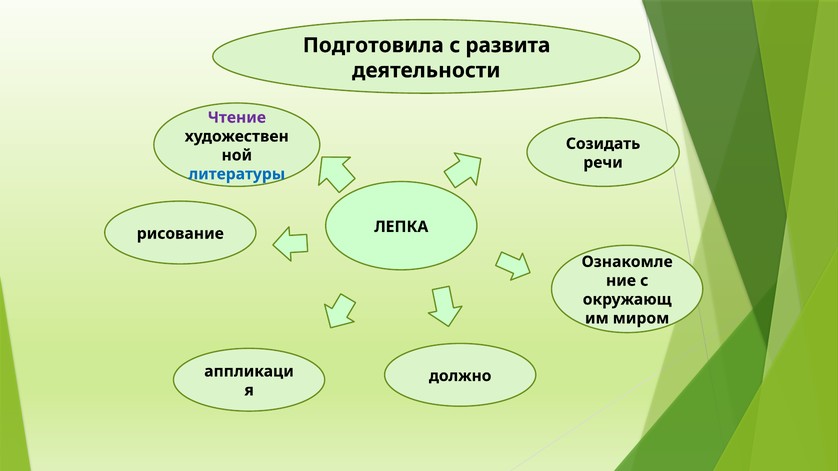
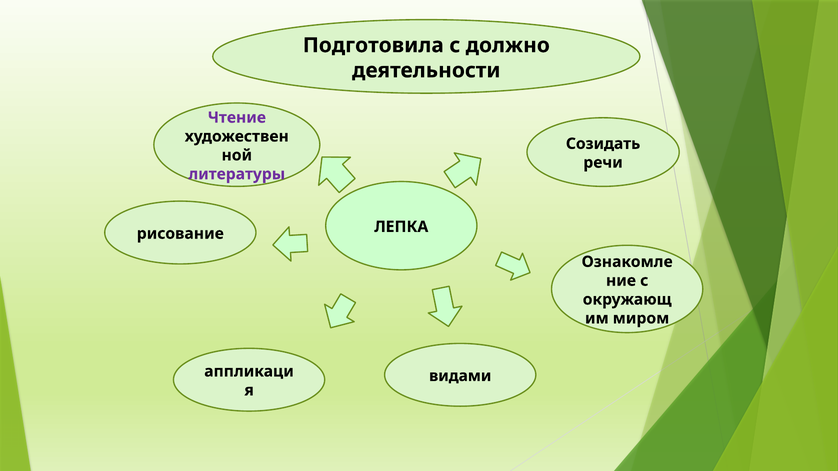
развита: развита -> должно (508, 45)
литературы colour: blue -> purple (237, 174)
должно: должно -> видами (460, 376)
